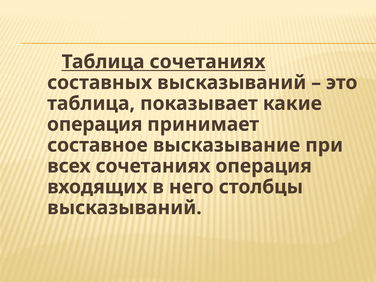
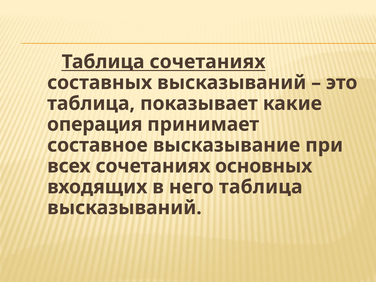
сочетаниях операция: операция -> основных (264, 166)
него столбцы: столбцы -> таблица (261, 187)
